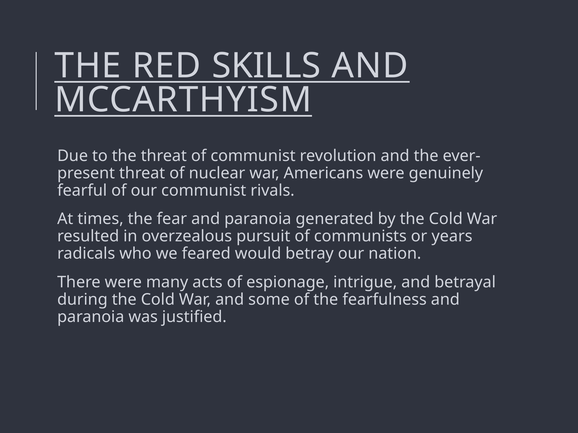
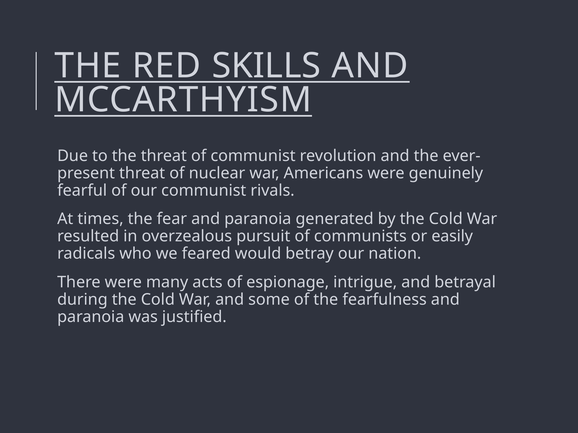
years: years -> easily (452, 237)
